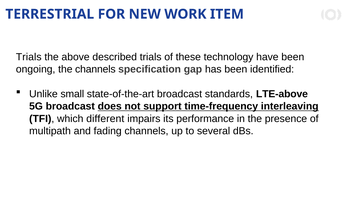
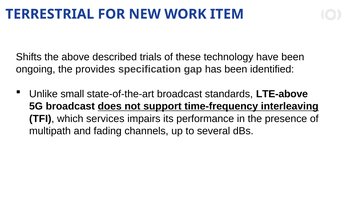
Trials: Trials -> Shifts (29, 57)
the channels: channels -> provides (95, 70)
different: different -> services (105, 119)
